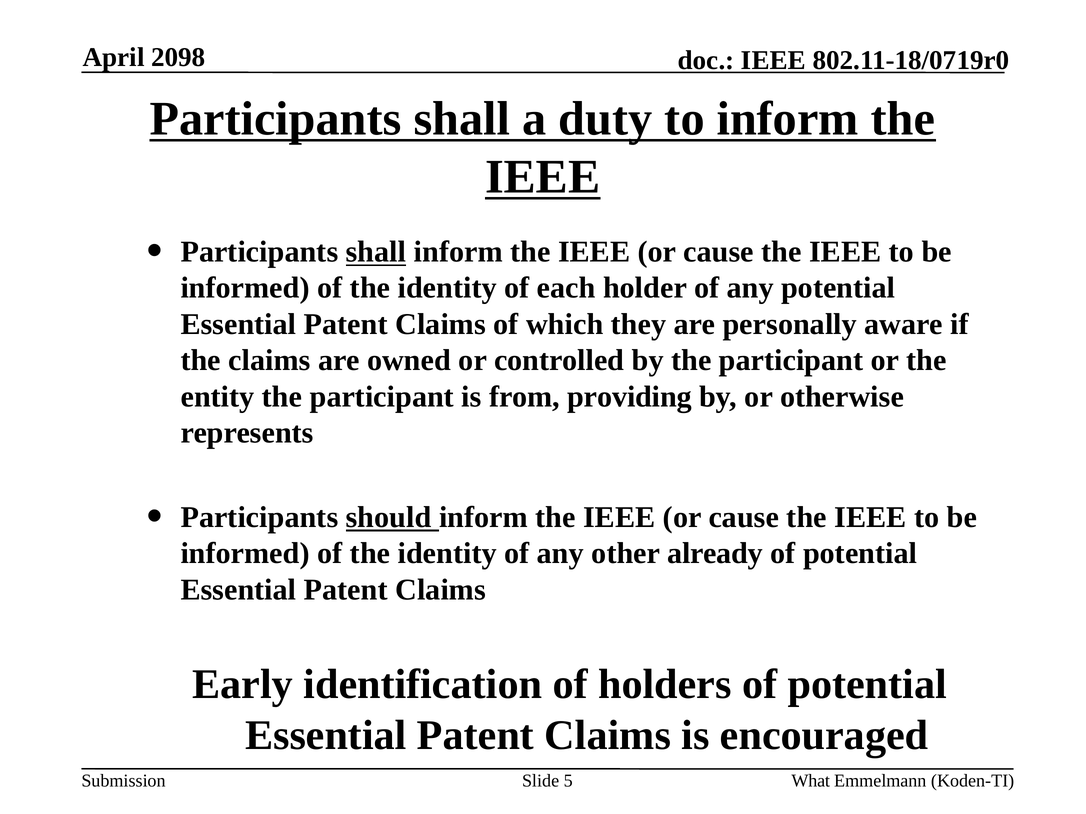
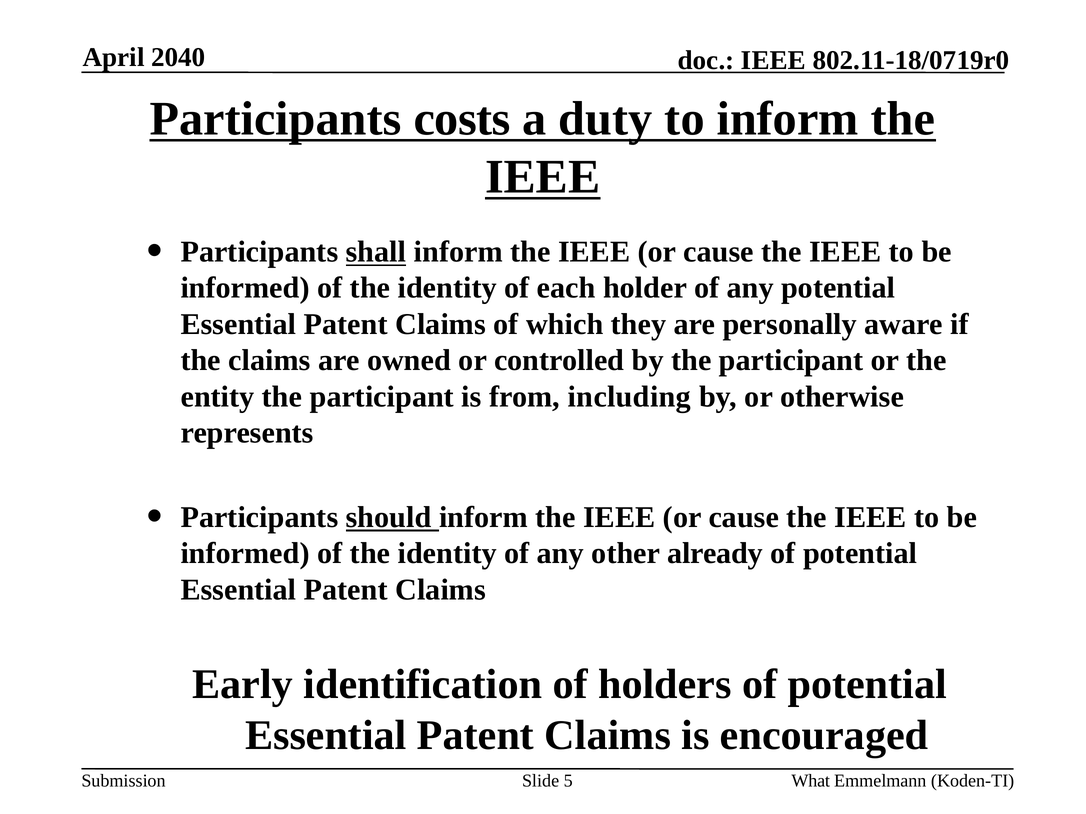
2098: 2098 -> 2040 (178, 58)
shall: shall -> costs (462, 119)
providing: providing -> including (629, 397)
